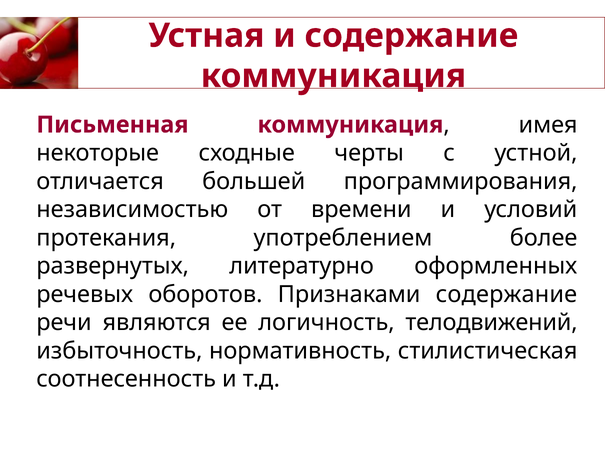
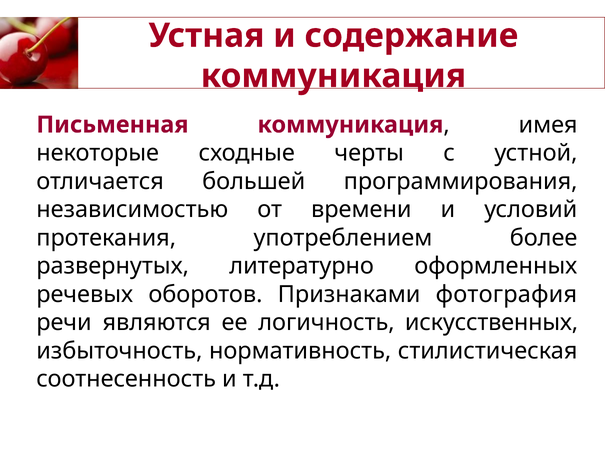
Признаками содержание: содержание -> фотография (506, 294)
телодвижений: телодвижений -> искусственных (492, 322)
